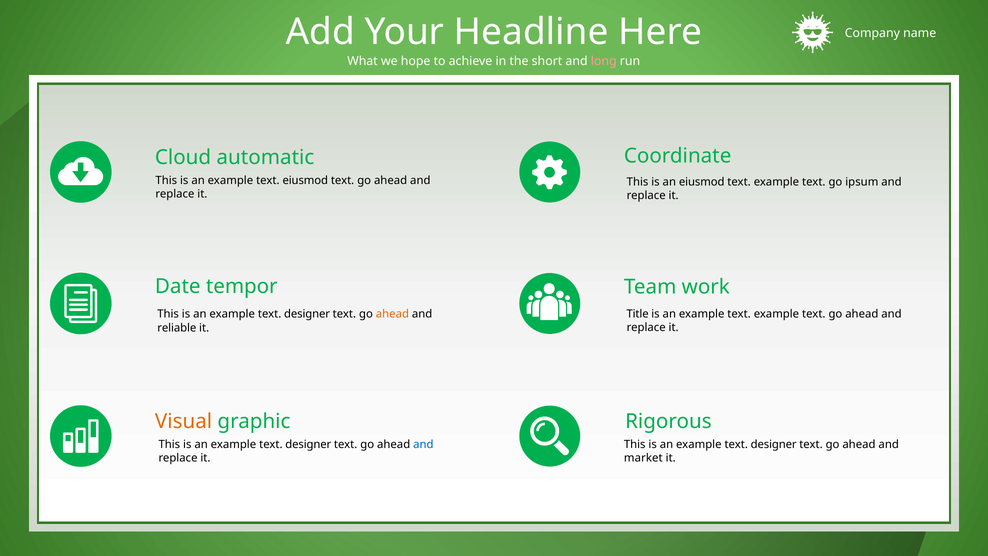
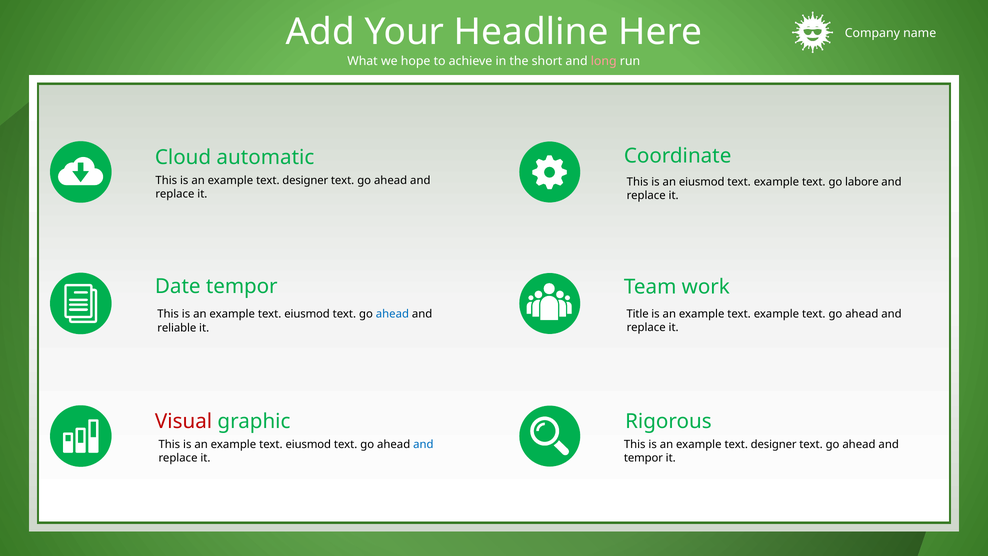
eiusmod: eiusmod -> designer (305, 180)
ipsum: ipsum -> labore (862, 182)
designer: designer -> eiusmod (307, 314)
ahead colour: orange -> blue (392, 314)
Visual colour: orange -> red (184, 421)
designer: designer -> eiusmod (308, 444)
market: market -> tempor (643, 458)
